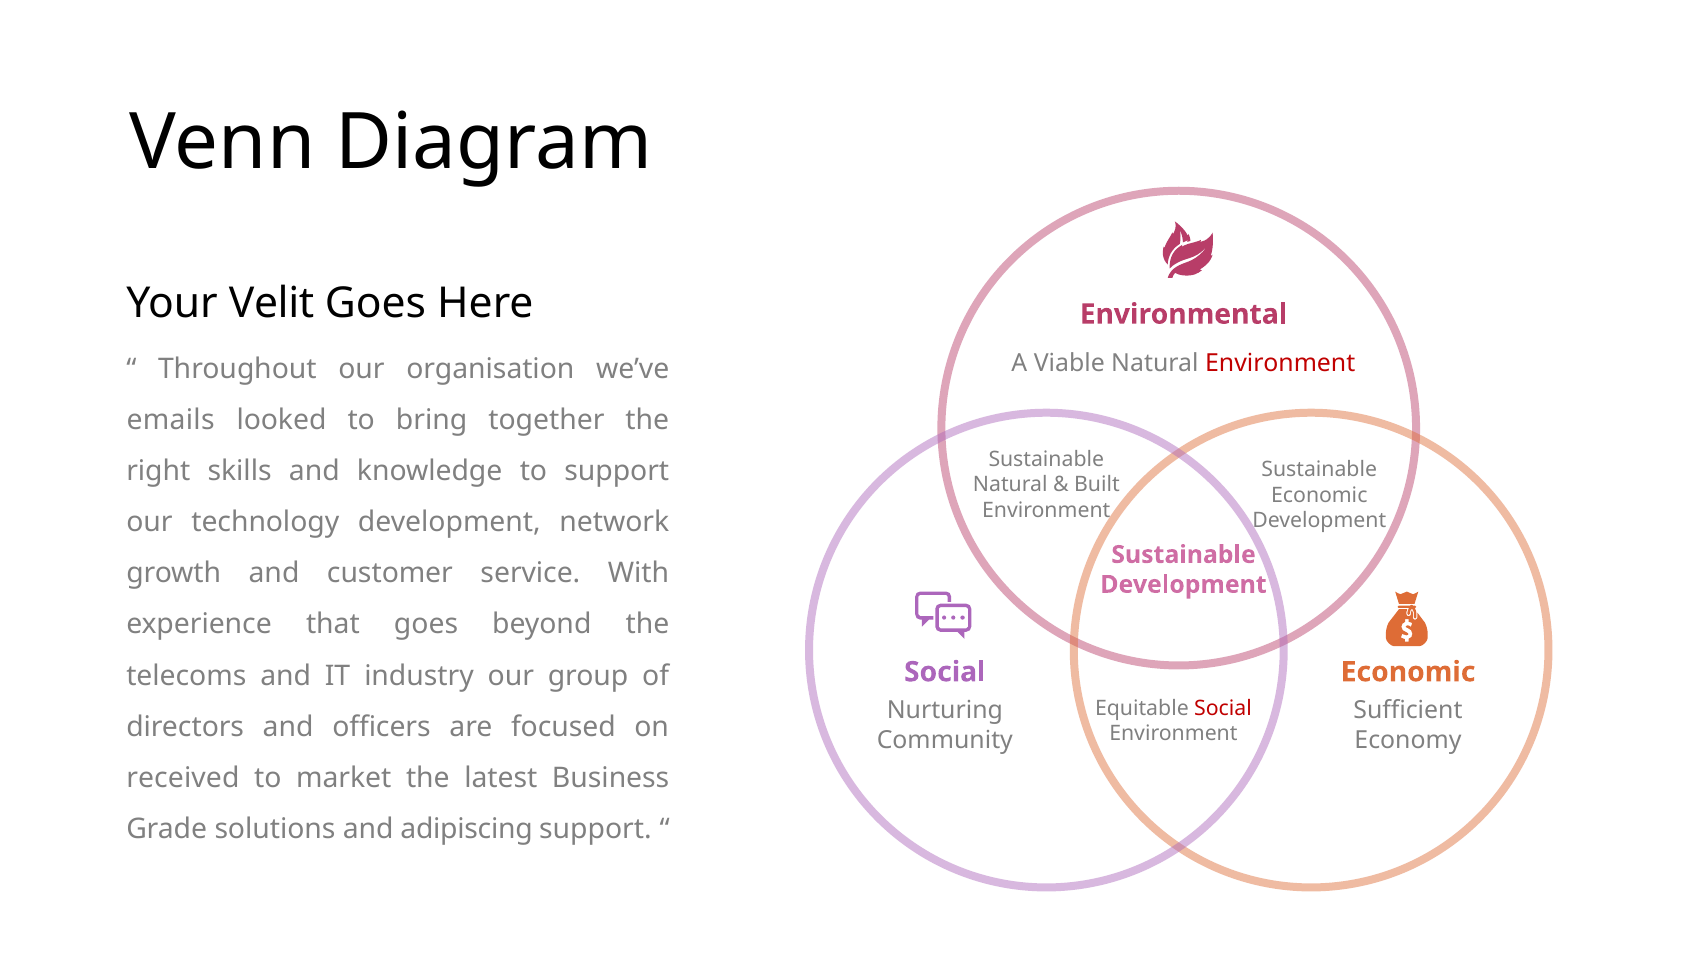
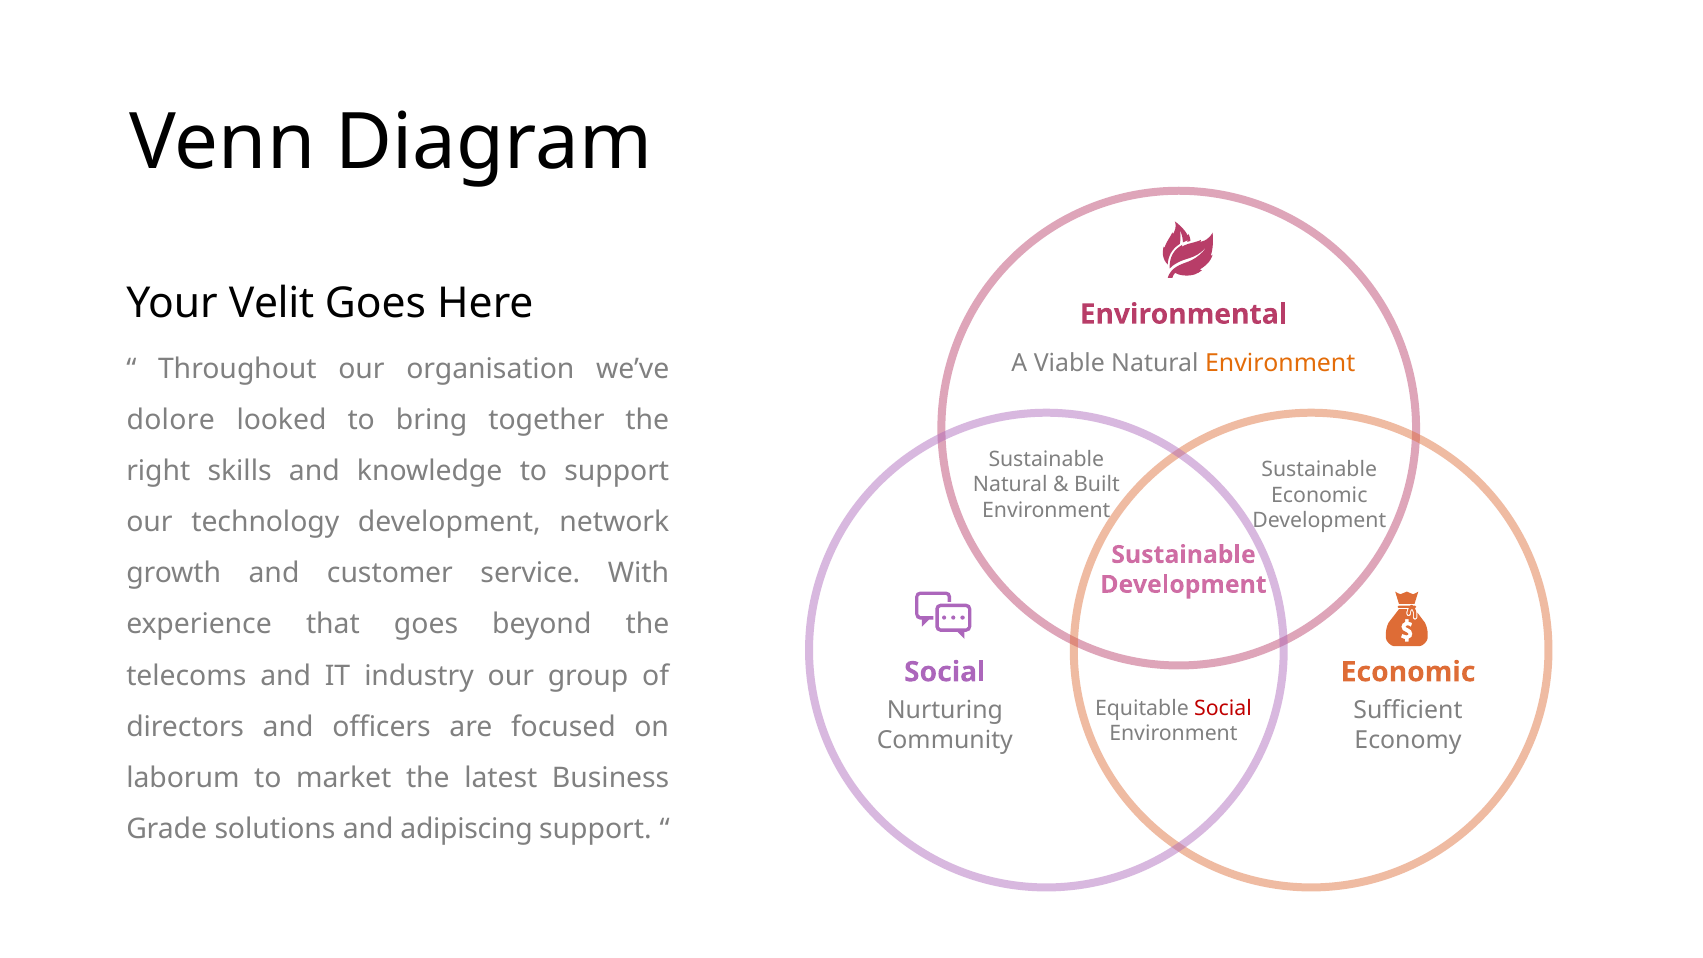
Environment colour: red -> orange (1280, 363)
emails: emails -> dolore (171, 420)
received: received -> laborum (183, 778)
